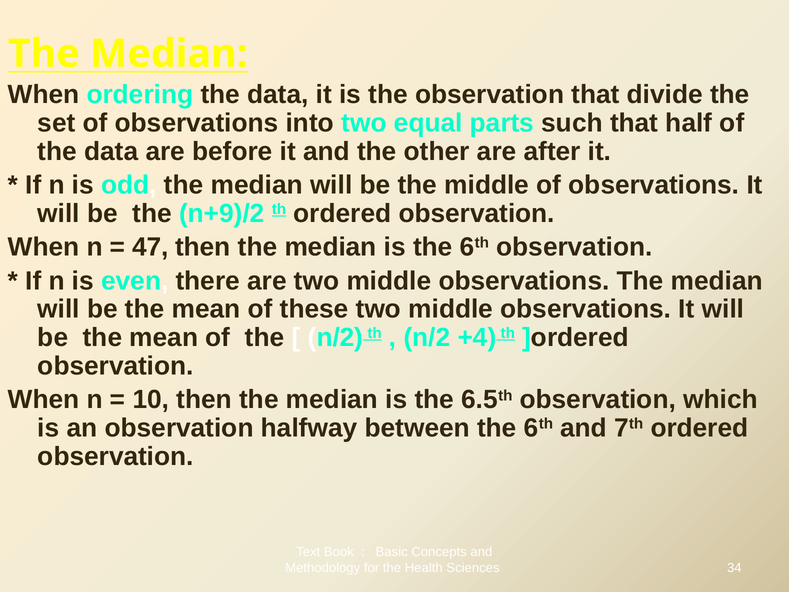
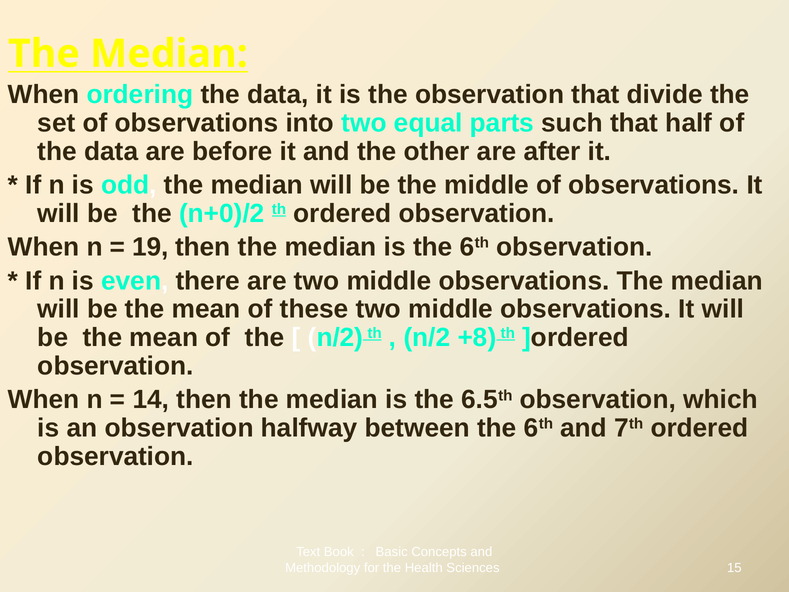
n+9)/2: n+9)/2 -> n+0)/2 (222, 213)
47: 47 -> 19 (150, 247)
+4: +4 -> +8 (477, 338)
10: 10 -> 14 (151, 400)
34: 34 -> 15 (734, 568)
